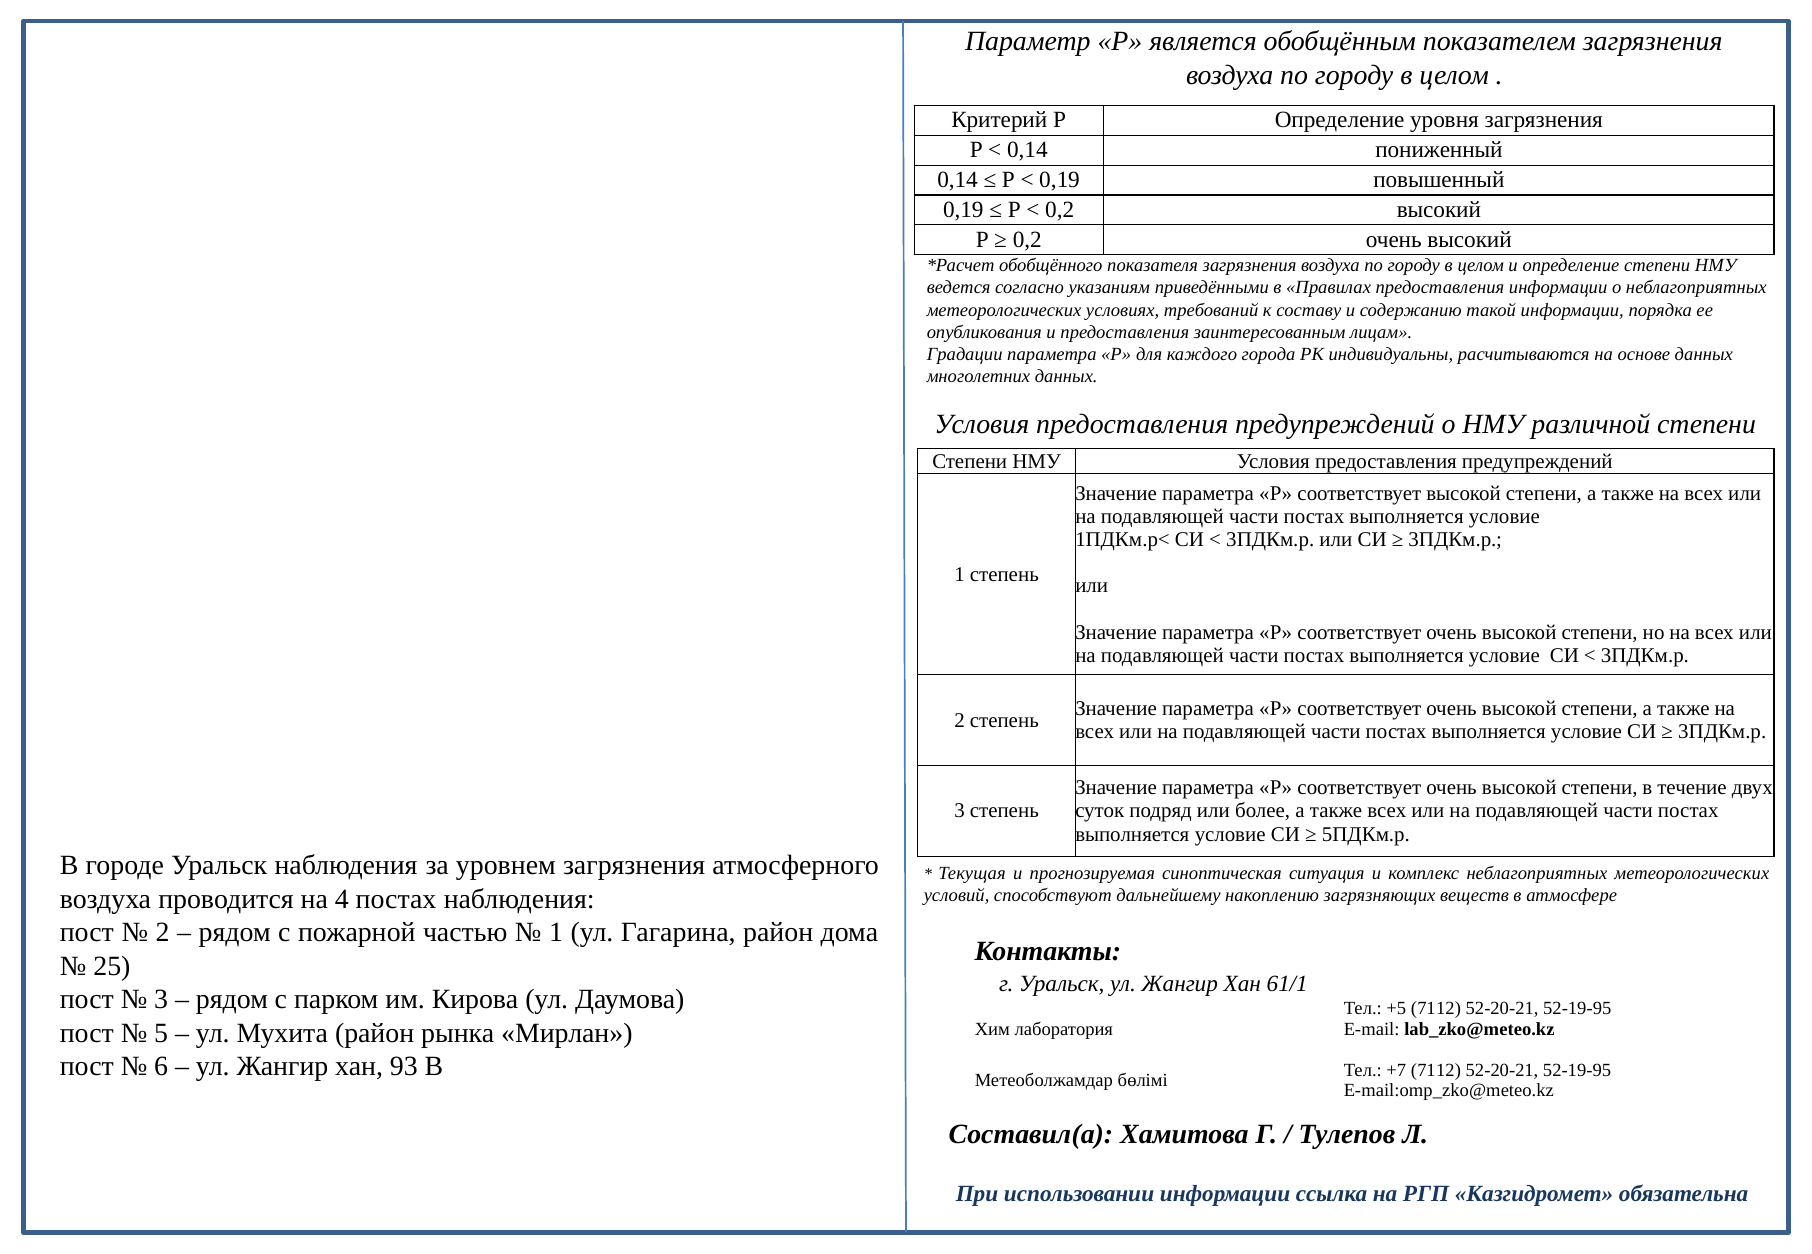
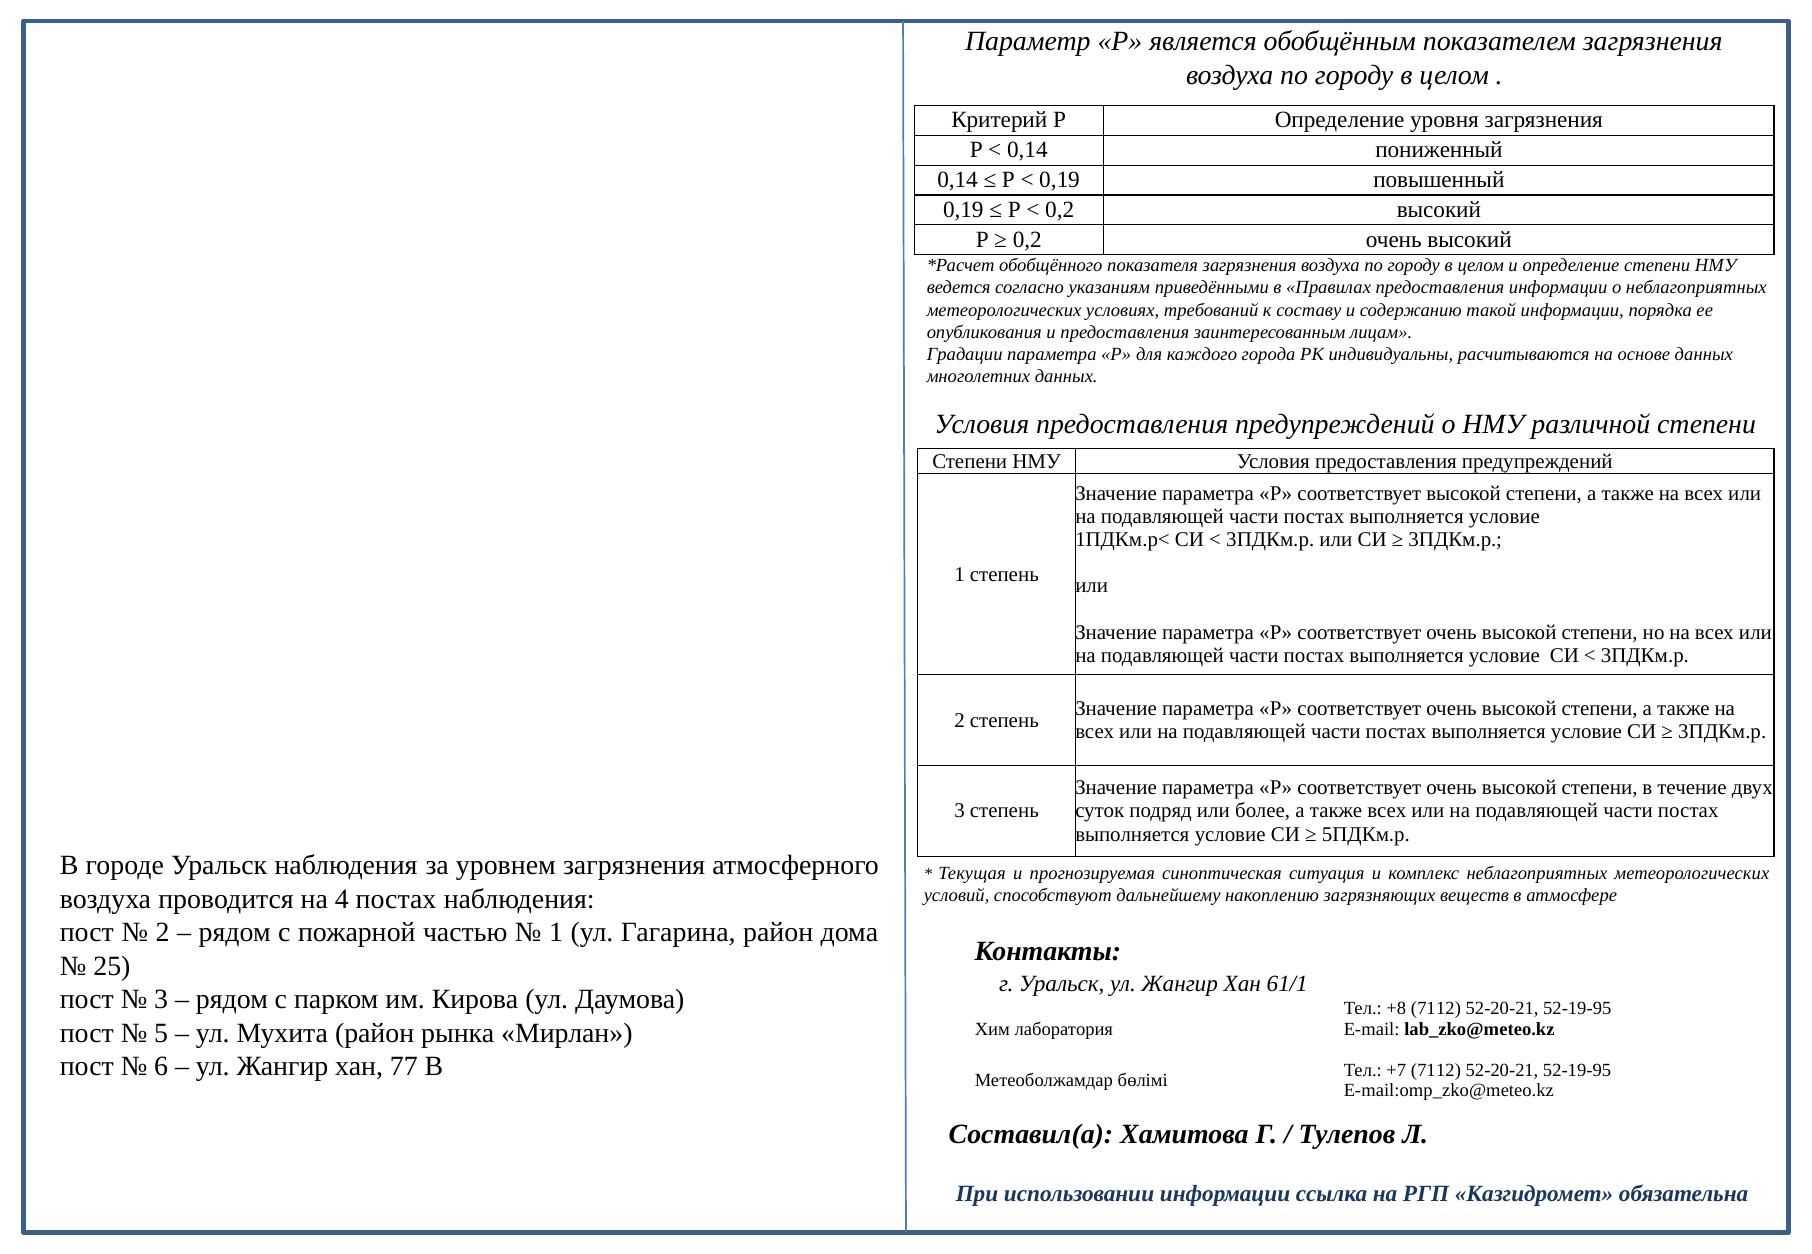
+5: +5 -> +8 (1396, 1009)
93: 93 -> 77 (404, 1067)
